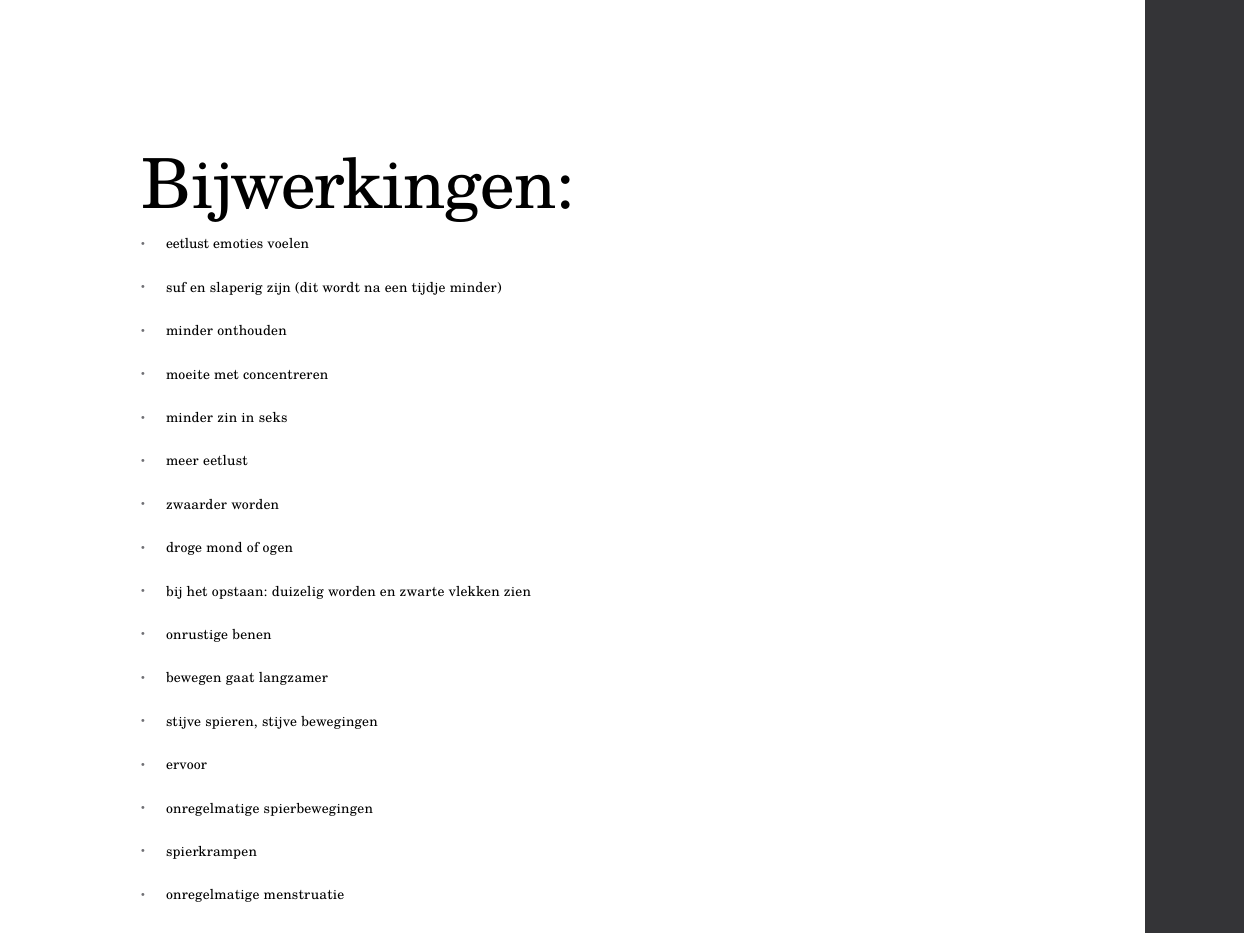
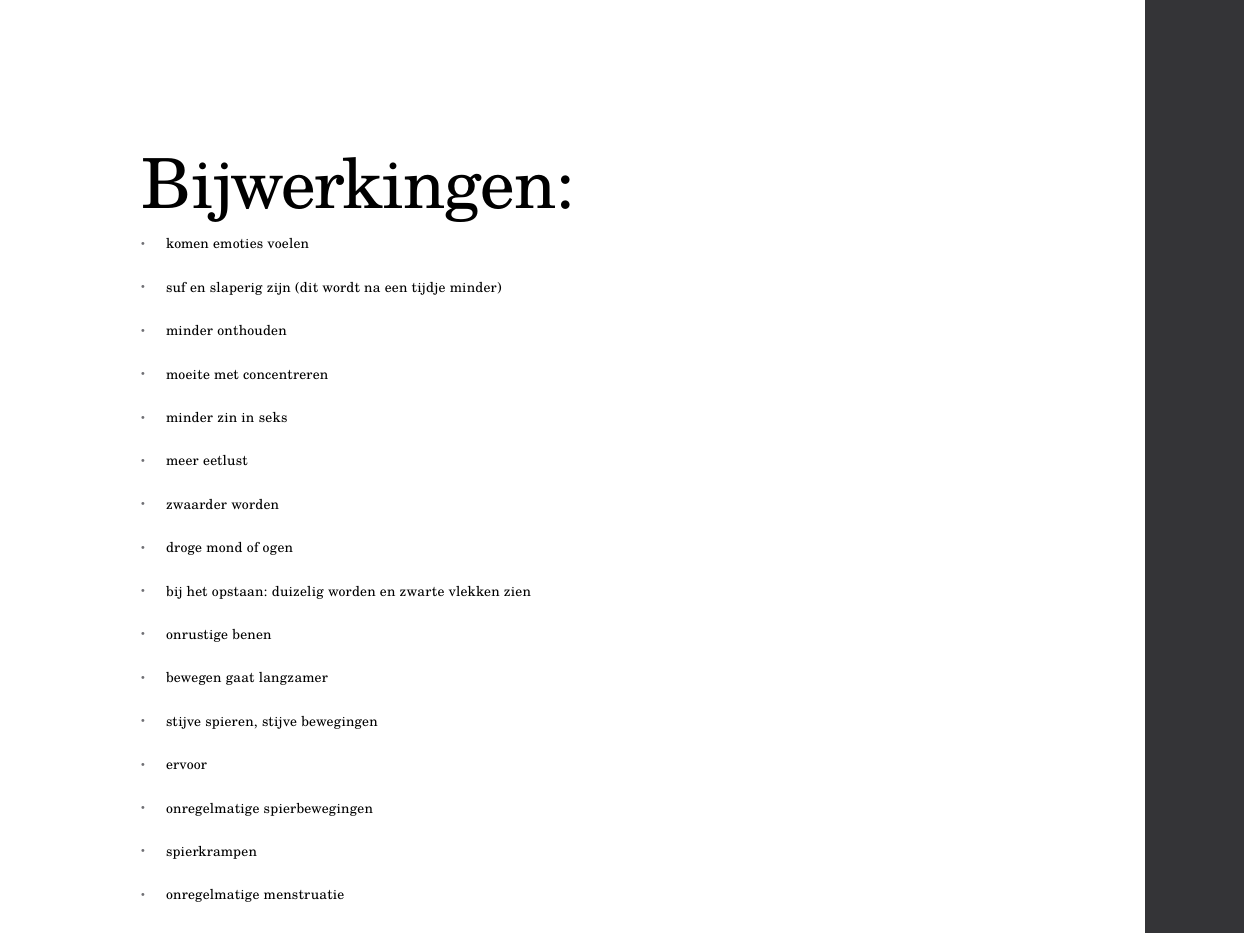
eetlust: eetlust -> komen (187, 244)
